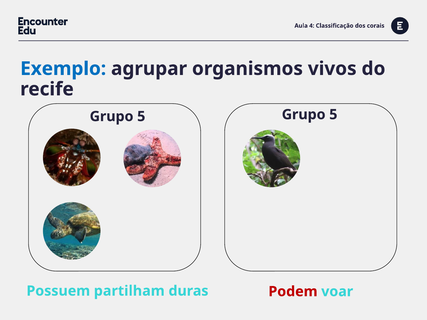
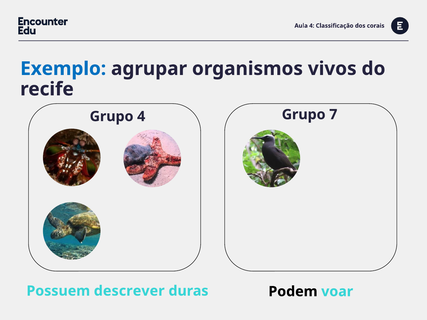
5: 5 -> 7 (333, 115)
5: 5 -> 4 (141, 117)
partilham: partilham -> descrever (129, 291)
Podem colour: red -> black (293, 292)
